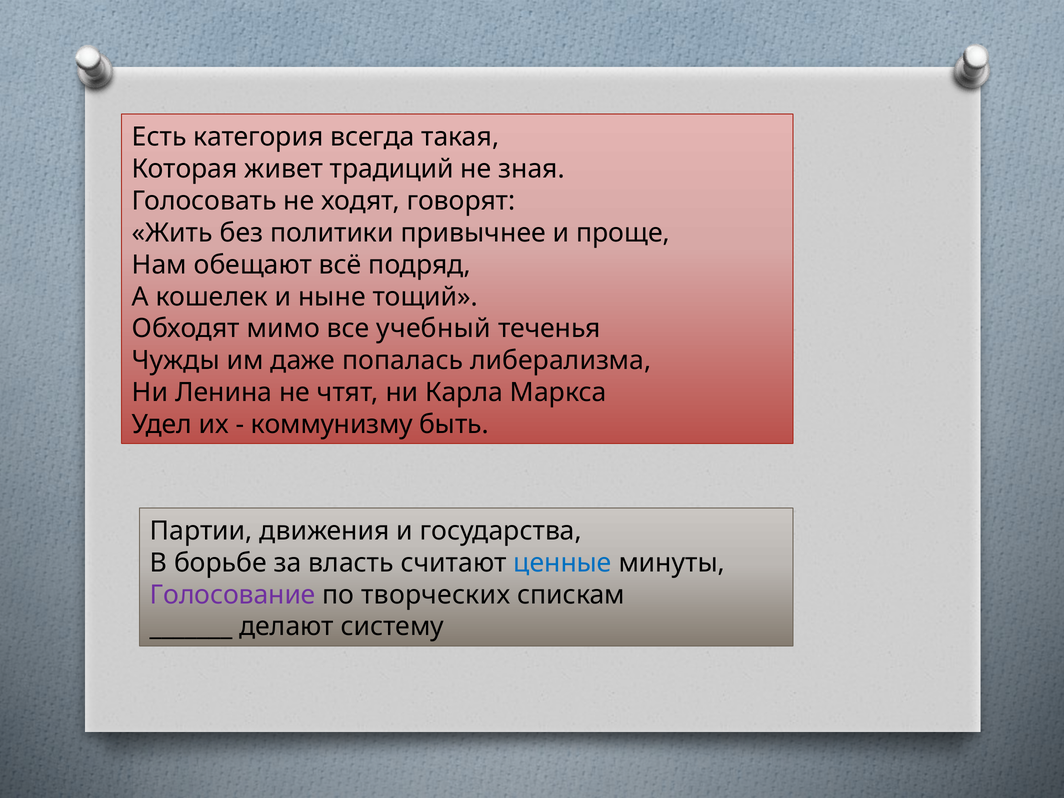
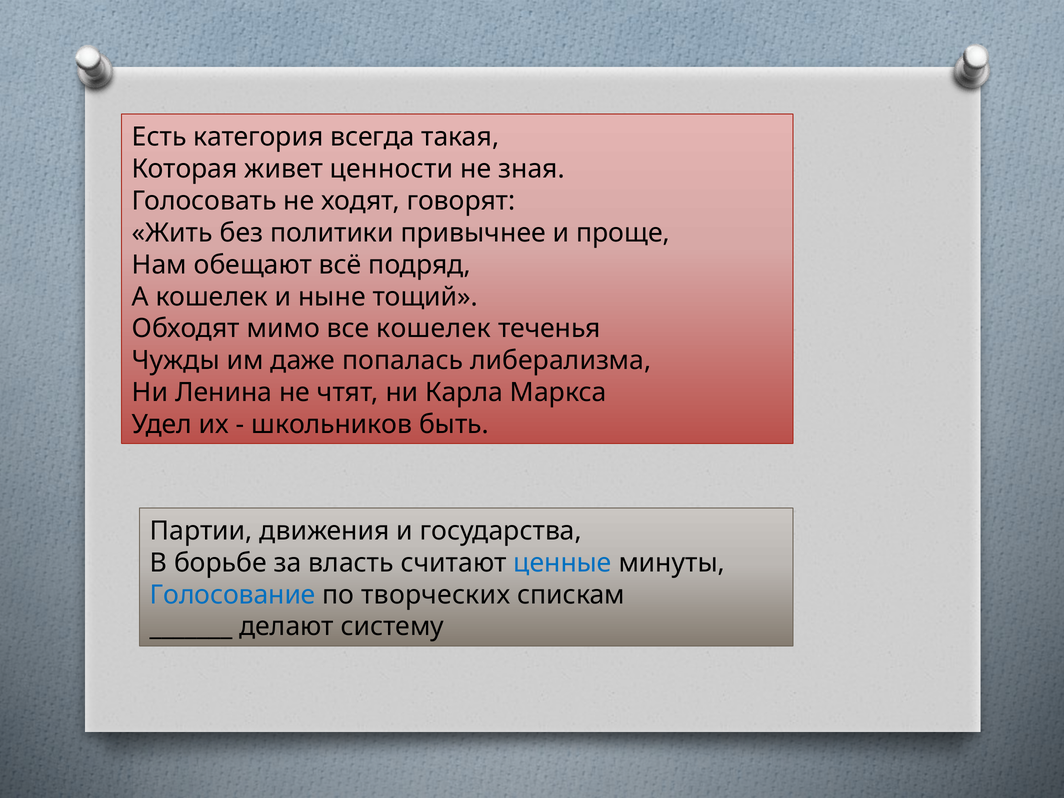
традиций: традиций -> ценности (392, 169)
все учебный: учебный -> кошелек (434, 329)
коммунизму: коммунизму -> школьников (332, 424)
Голосование colour: purple -> blue (233, 595)
